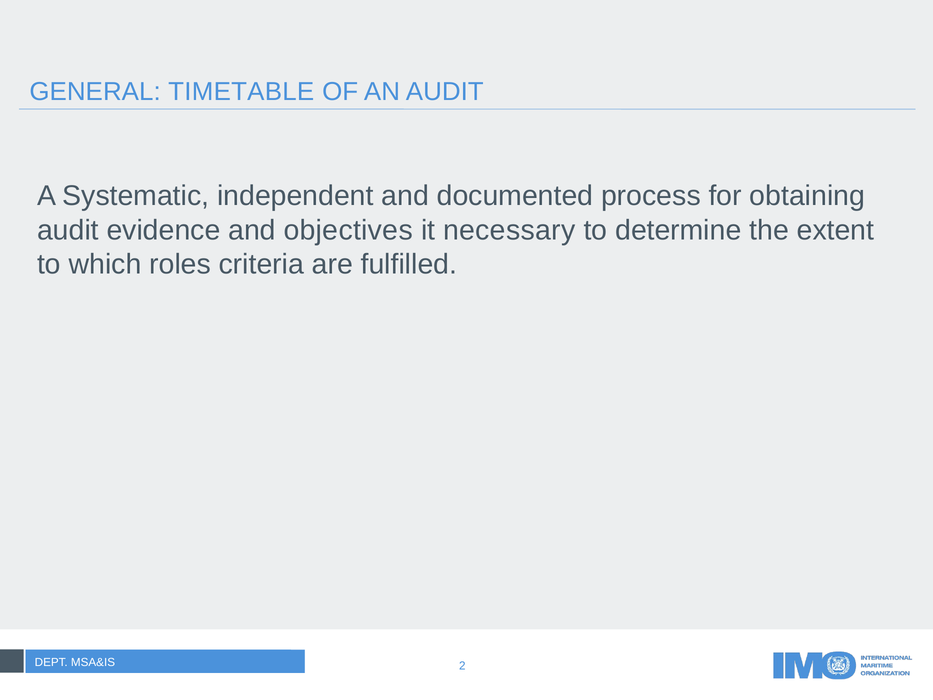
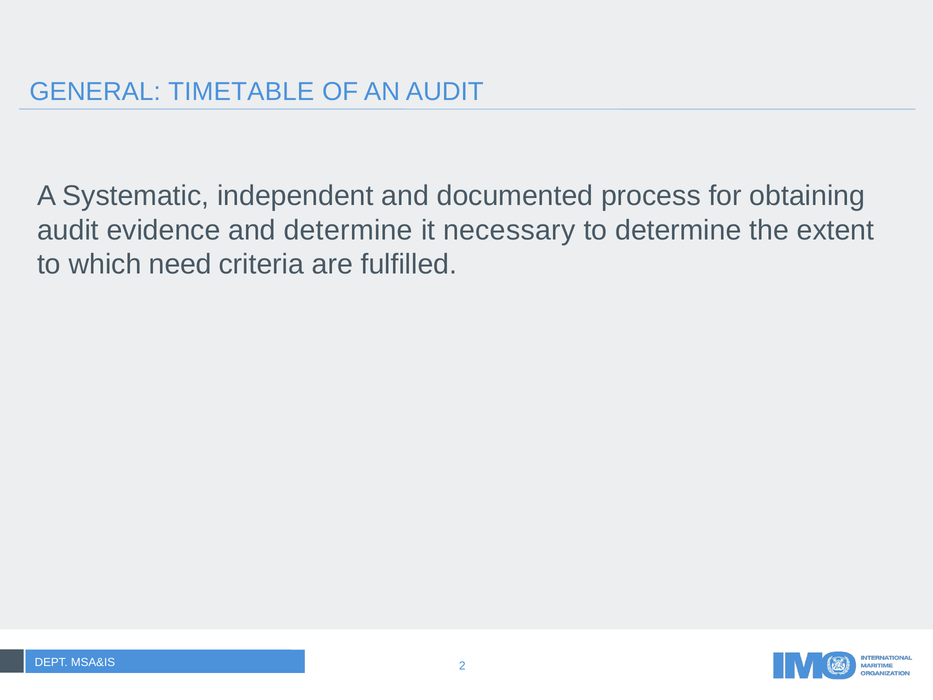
and objectives: objectives -> determine (348, 230)
roles: roles -> need (180, 264)
